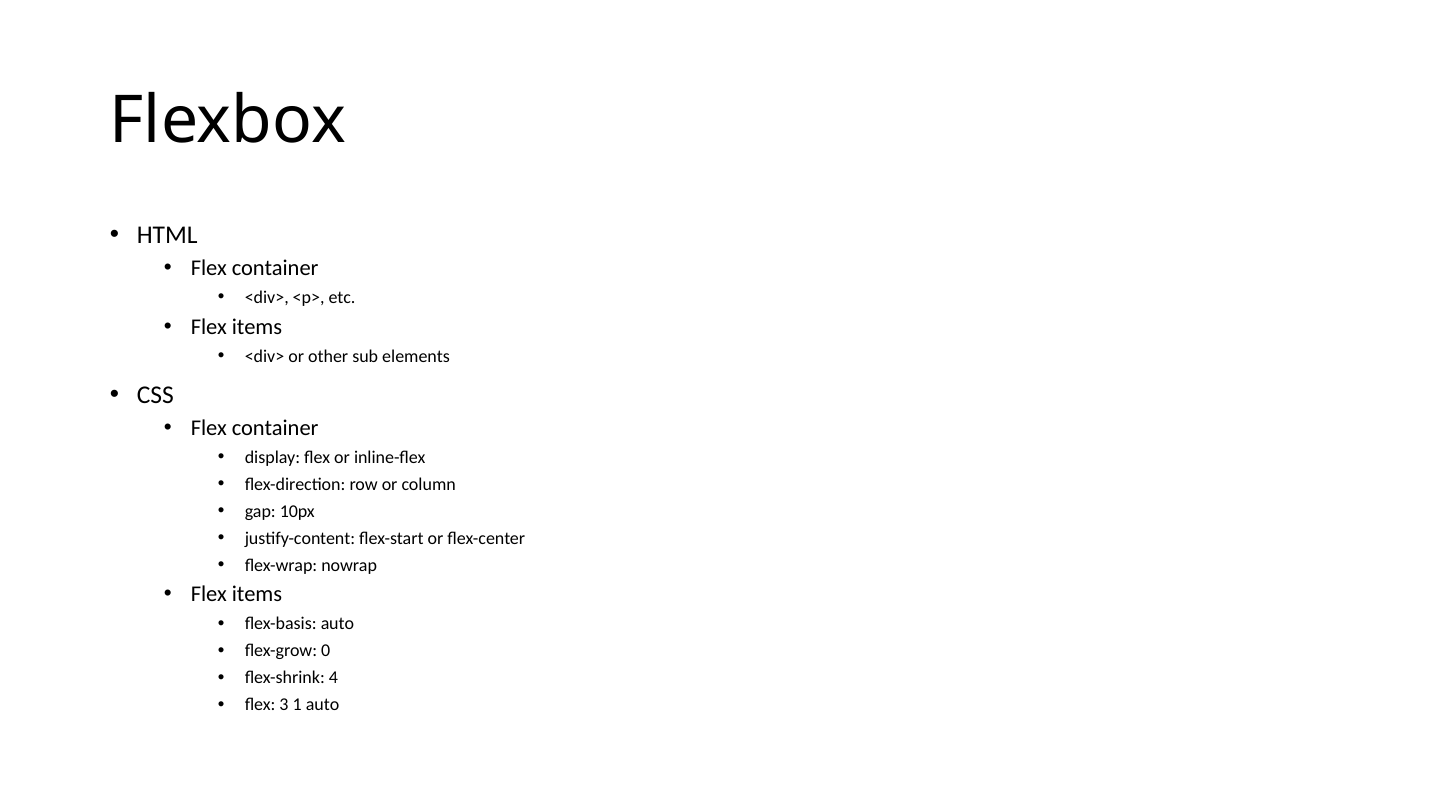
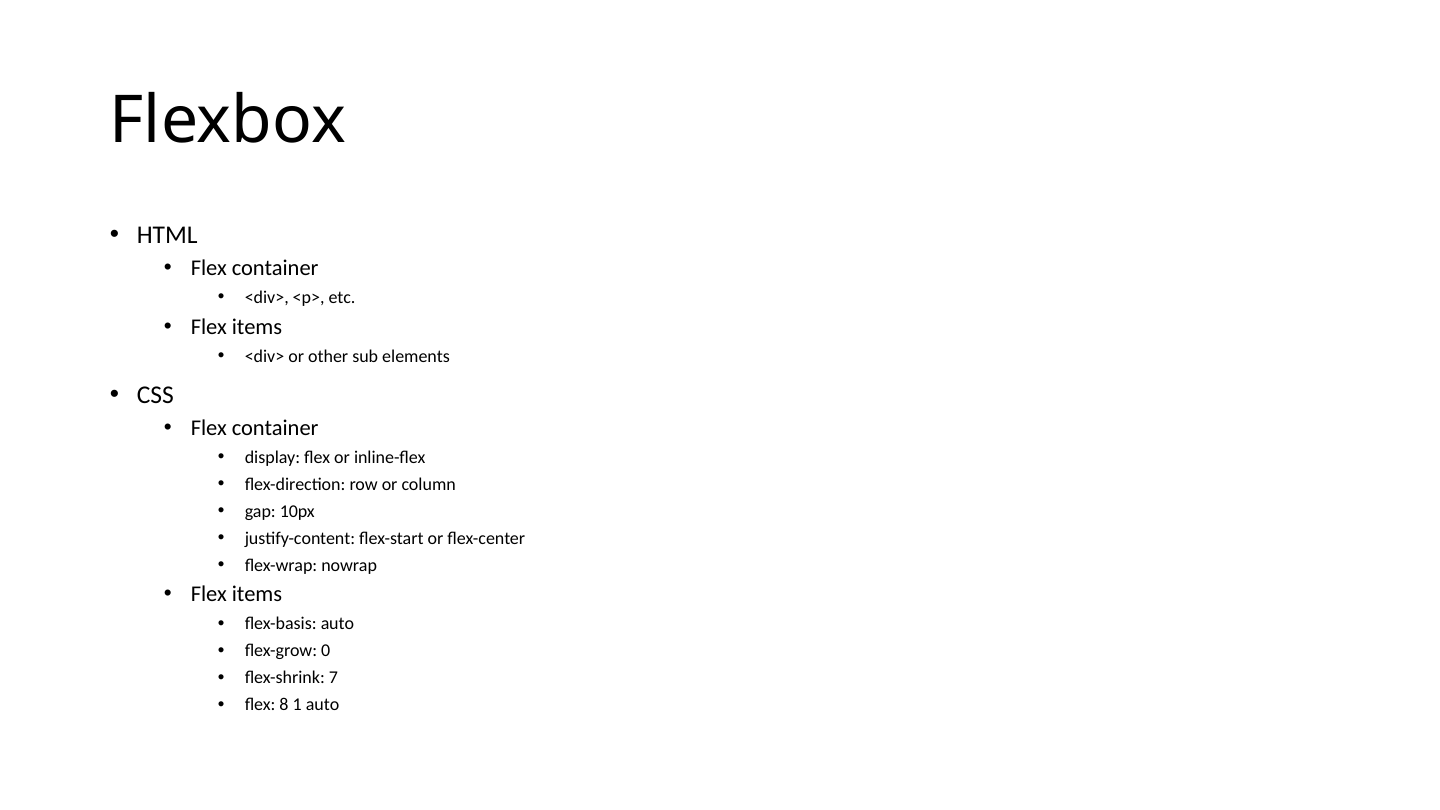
4: 4 -> 7 (333, 678)
3: 3 -> 8 (284, 705)
